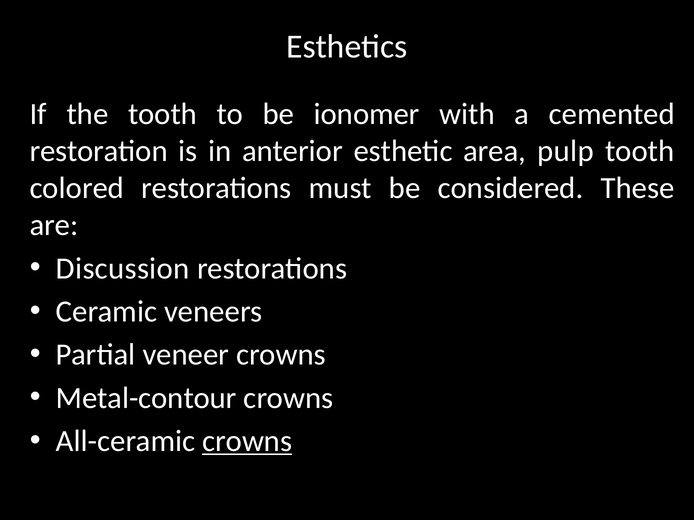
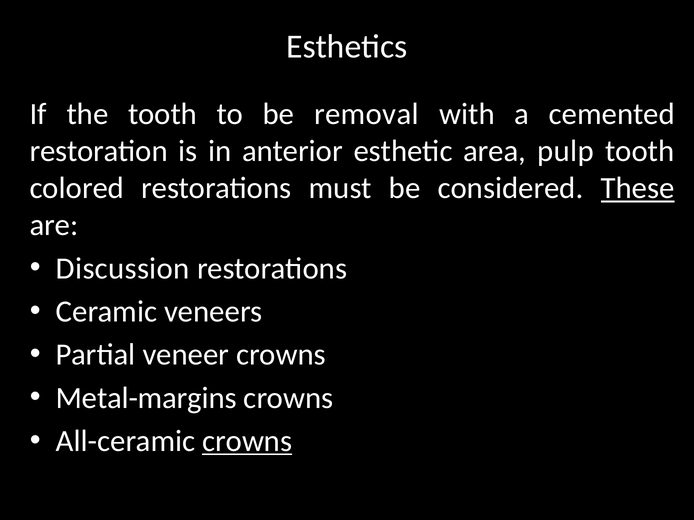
ionomer: ionomer -> removal (367, 114)
These underline: none -> present (638, 188)
Metal-contour: Metal-contour -> Metal-margins (146, 398)
